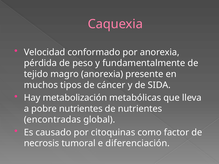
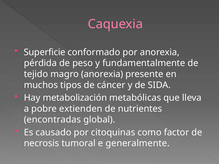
Velocidad: Velocidad -> Superficie (45, 52)
pobre nutrientes: nutrientes -> extienden (81, 109)
diferenciación: diferenciación -> generalmente (138, 144)
